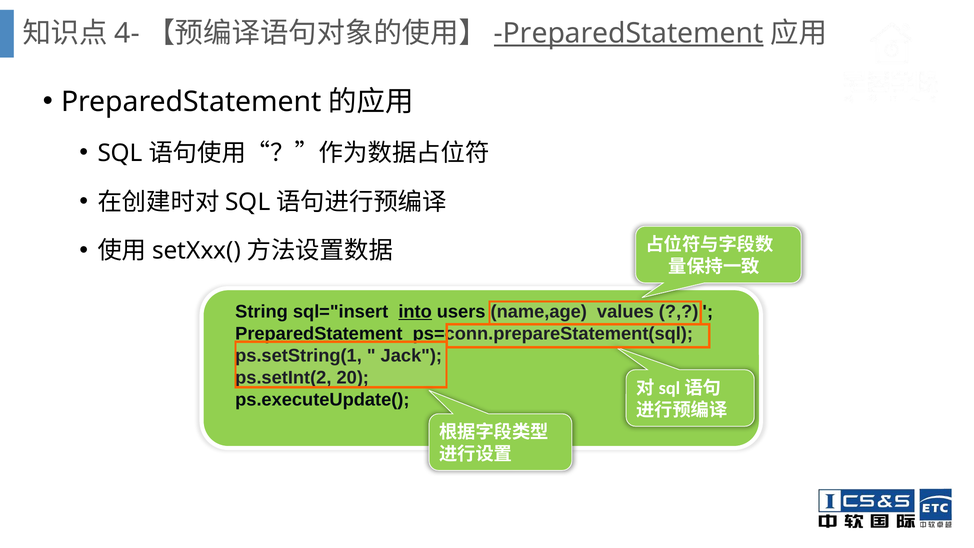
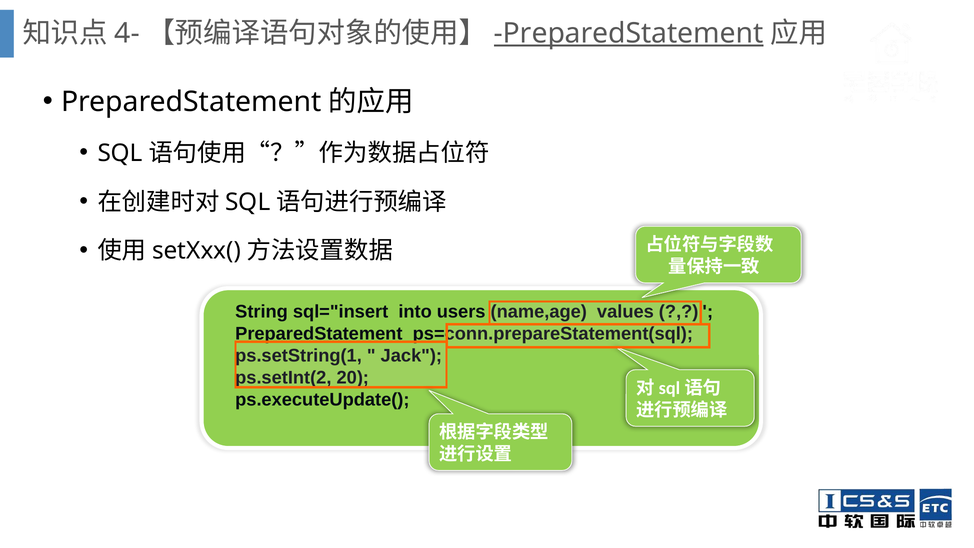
into underline: present -> none (415, 312)
